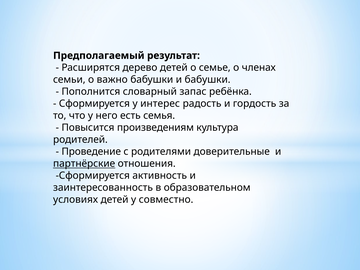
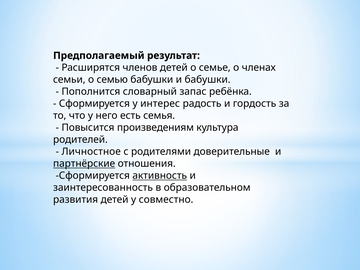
дерево: дерево -> членов (140, 68)
важно: важно -> семью (112, 80)
Проведение: Проведение -> Личностное (91, 152)
активность underline: none -> present (160, 176)
условиях: условиях -> развития (76, 200)
